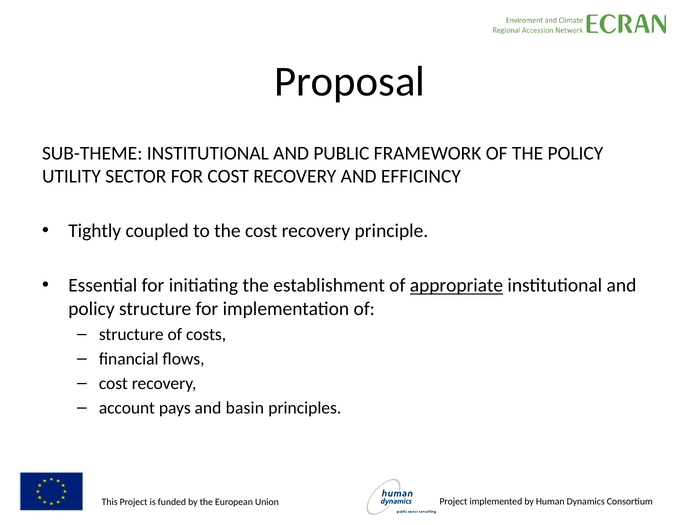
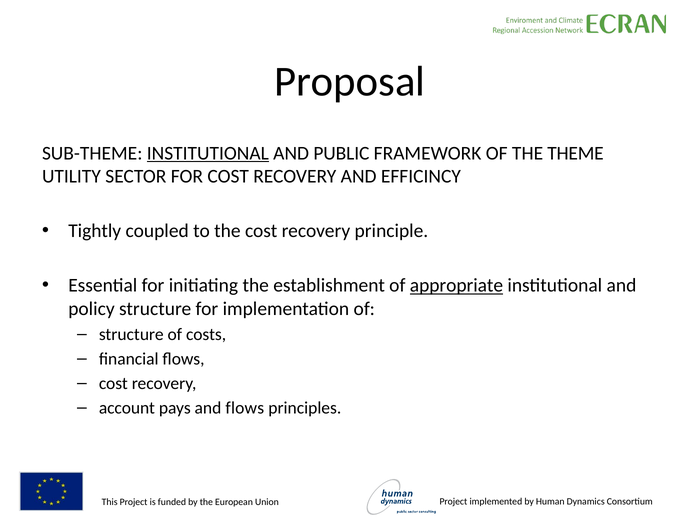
INSTITUTIONAL underline: none -> present (208, 153)
THE POLICY: POLICY -> THEME (575, 153)
and basin: basin -> flows (245, 408)
